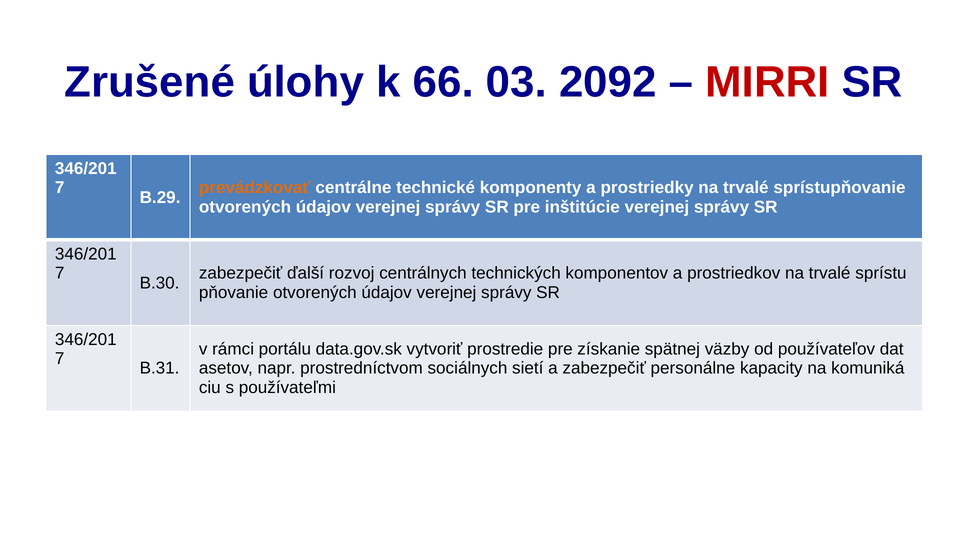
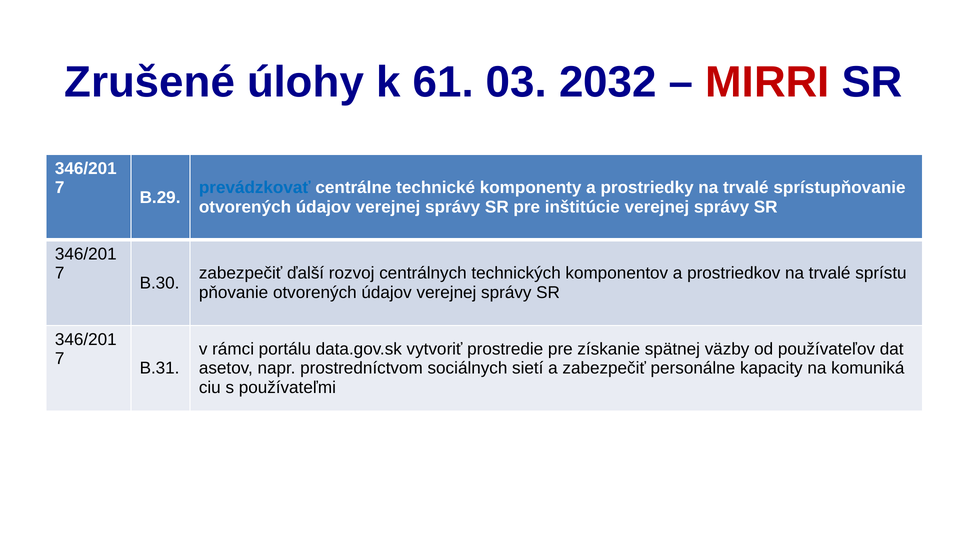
66: 66 -> 61 (443, 82)
2092: 2092 -> 2032 (608, 82)
prevádzkovať colour: orange -> blue (255, 188)
